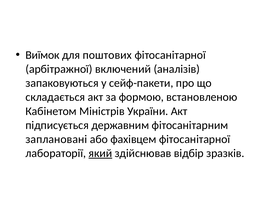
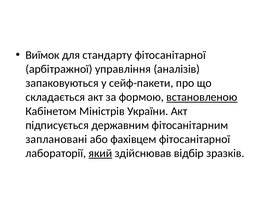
поштових: поштових -> стандарту (107, 55)
включений: включений -> управління (123, 69)
встановленою underline: none -> present (202, 97)
